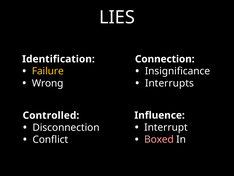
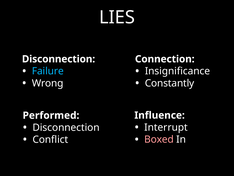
Identification: Identification -> Disconnection (59, 59)
Failure colour: yellow -> light blue (48, 71)
Interrupts: Interrupts -> Constantly (170, 83)
Controlled: Controlled -> Performed (51, 115)
